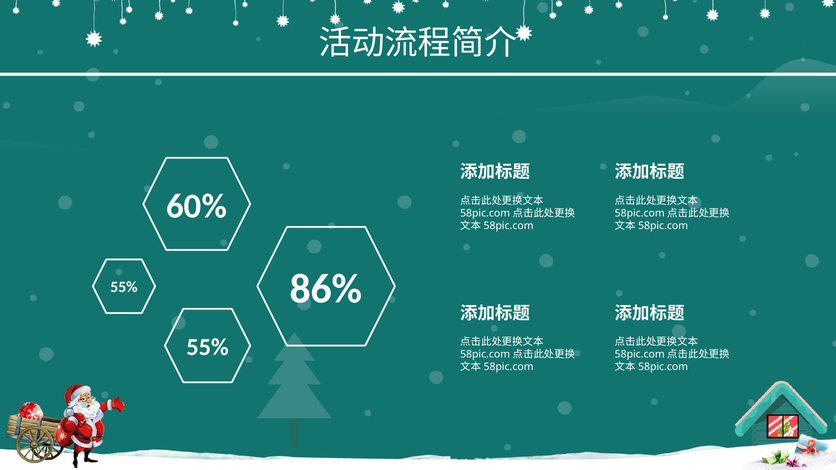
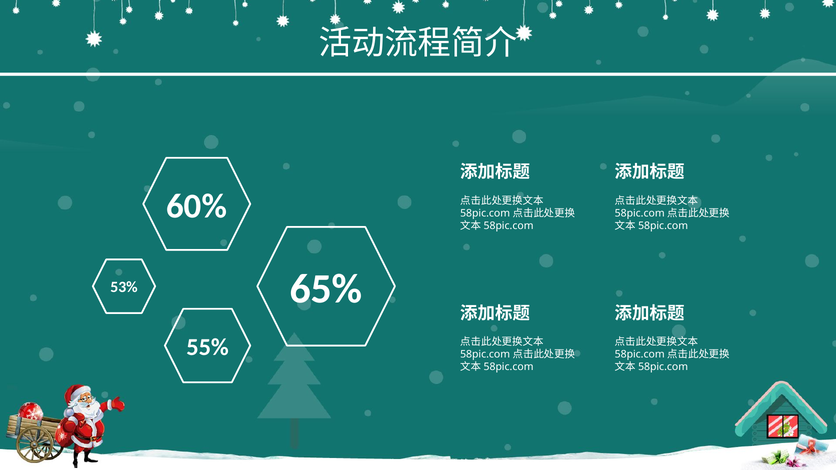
86%: 86% -> 65% (326, 289)
55%: 55% -> 53% (124, 288)
